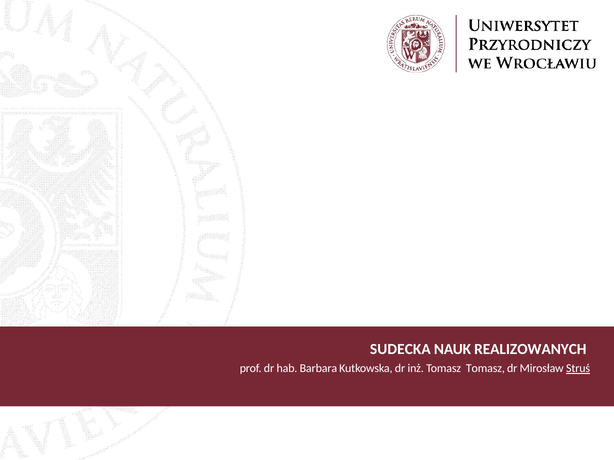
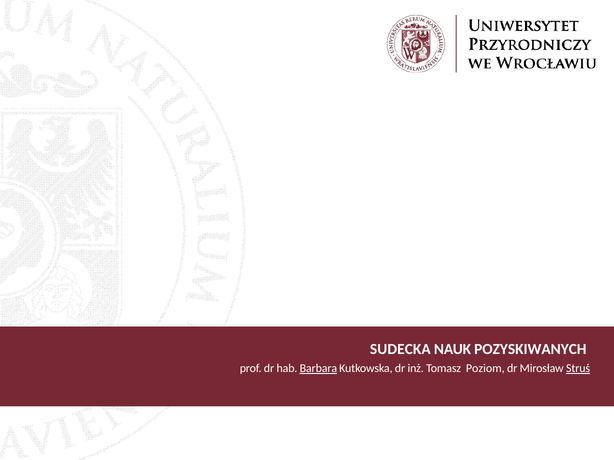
REALIZOWANYCH: REALIZOWANYCH -> POZYSKIWANYCH (530, 350)
Barbara underline: none -> present (318, 369)
Tomasz Tomasz: Tomasz -> Poziom (485, 369)
